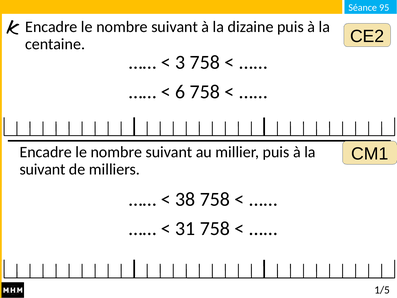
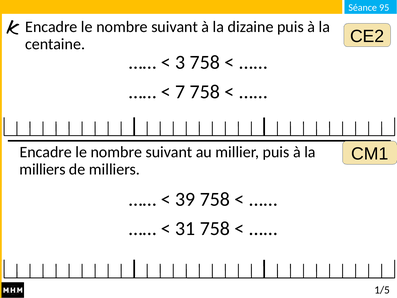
6: 6 -> 7 (180, 92)
suivant: suivant -> milliers (42, 169)
38: 38 -> 39 (185, 199)
